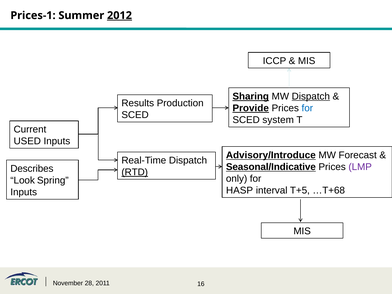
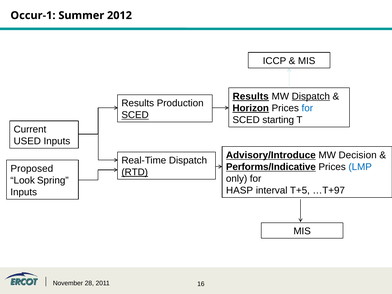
Prices-1: Prices-1 -> Occur-1 (33, 15)
2012 underline: present -> none (119, 15)
Sharing: Sharing -> Results (251, 96)
Provide: Provide -> Horizon (251, 108)
SCED underline: none -> present (135, 115)
system: system -> starting (278, 120)
Forecast: Forecast -> Decision (358, 155)
Seasonal/Indicative: Seasonal/Indicative -> Performs/Indicative (271, 167)
LMP colour: purple -> blue (360, 167)
Describes: Describes -> Proposed (32, 169)
…T+68: …T+68 -> …T+97 (329, 190)
